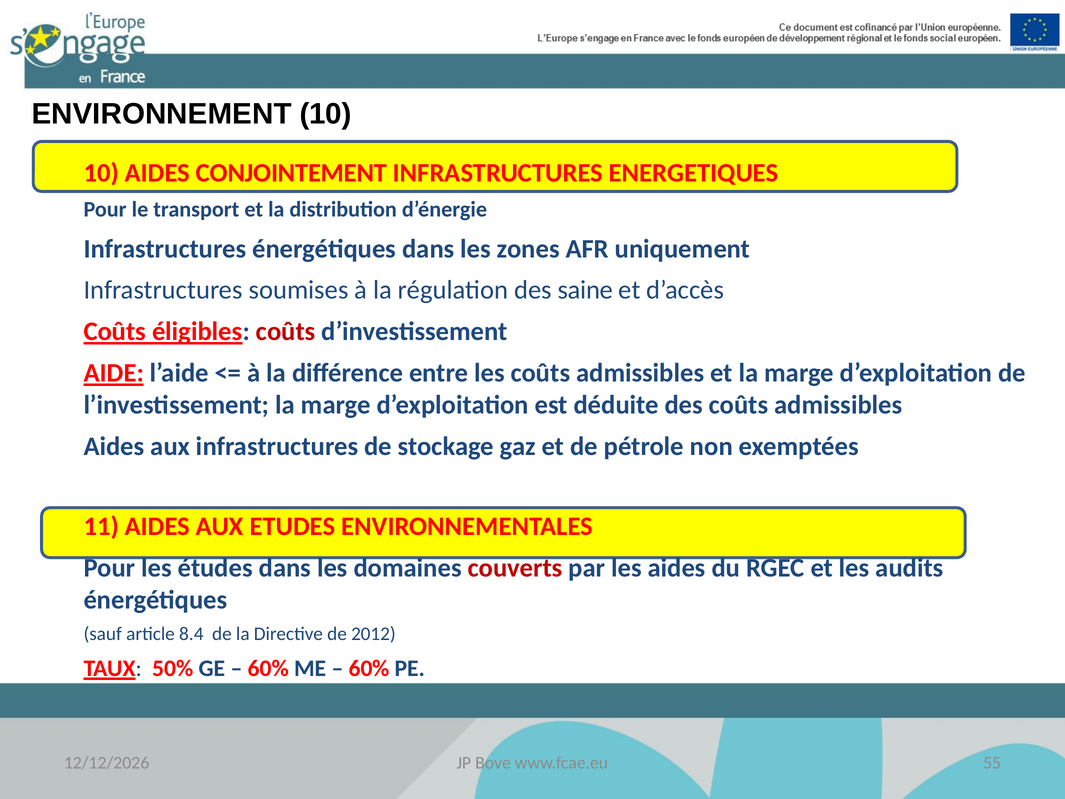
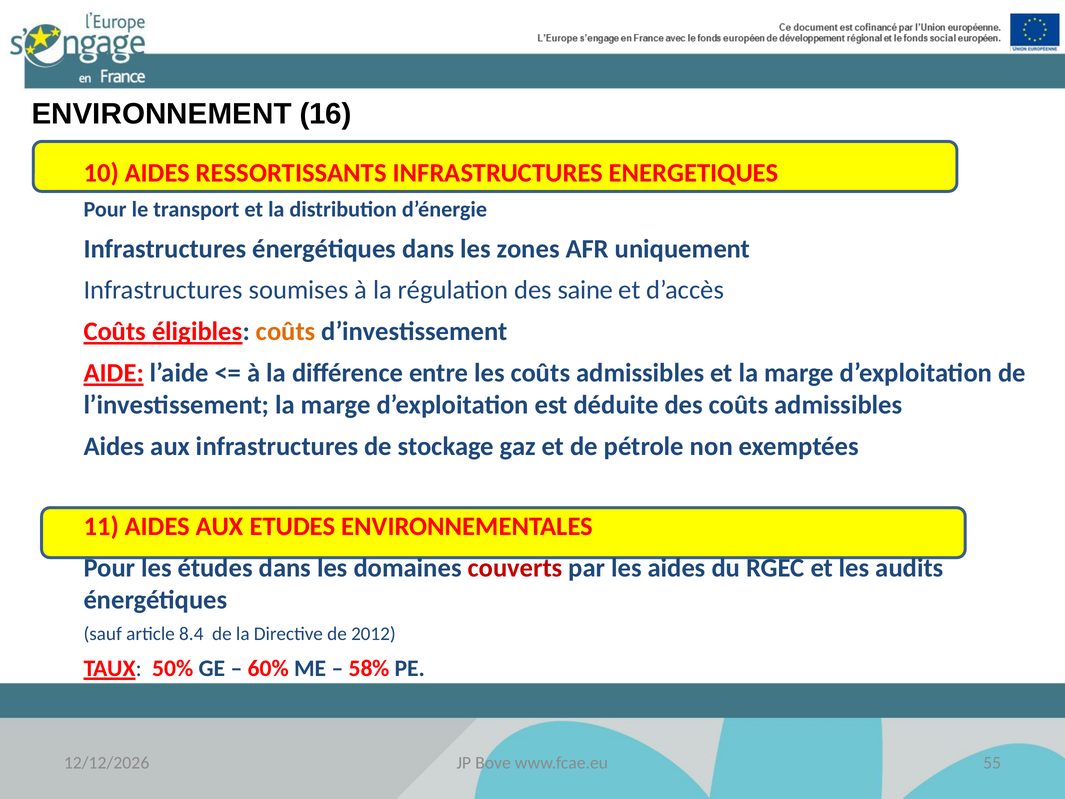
ENVIRONNEMENT 10: 10 -> 16 (326, 114)
CONJOINTEMENT: CONJOINTEMENT -> RESSORTISSANTS (291, 173)
coûts colour: red -> orange (286, 332)
60%: 60% -> 58% (369, 668)
